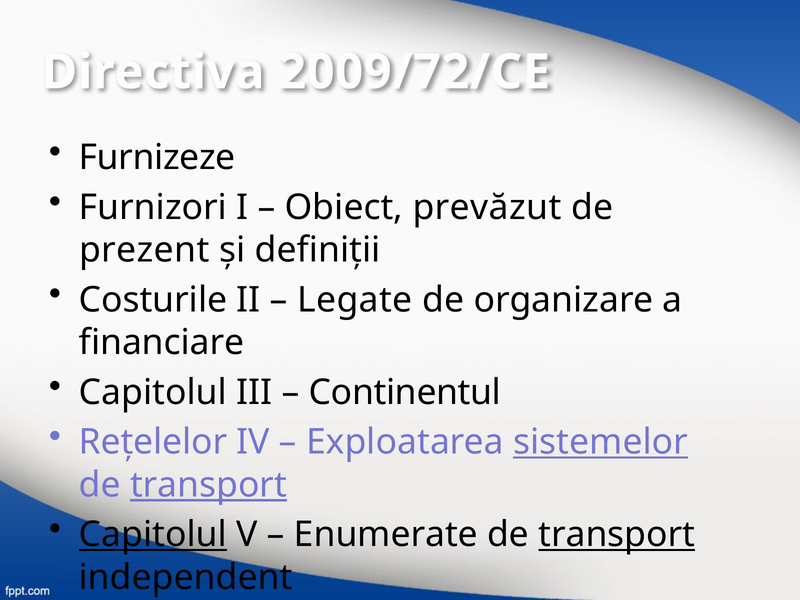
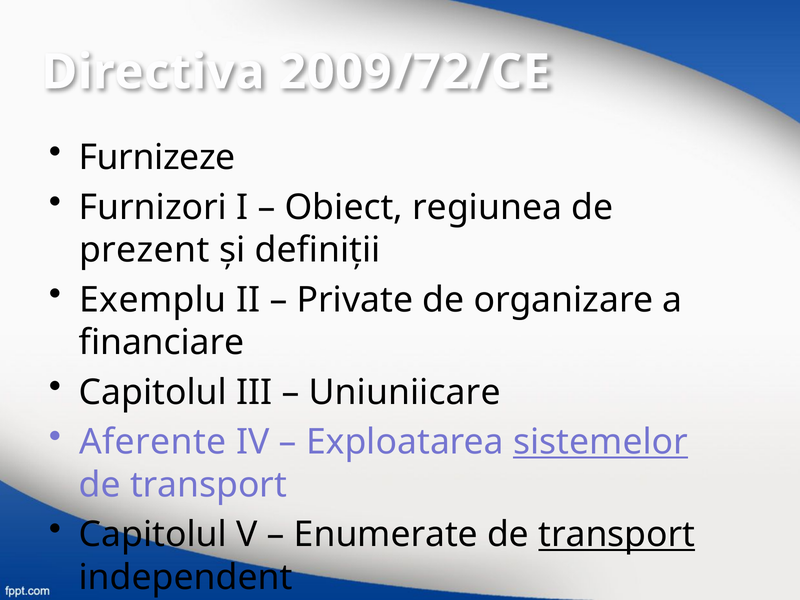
prevăzut: prevăzut -> regiunea (487, 208)
Costurile: Costurile -> Exemplu (153, 300)
Legate: Legate -> Private (355, 300)
Continentul: Continentul -> Uniuniicare (405, 392)
Reţelelor: Reţelelor -> Aferente (153, 442)
transport underline: present -> none (209, 485)
Capitolul underline: present -> none (153, 535)
